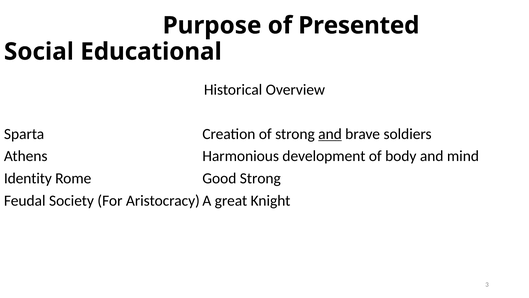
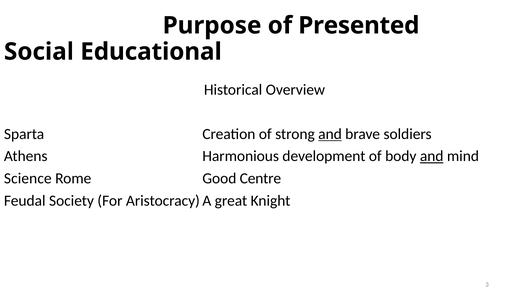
and underline: none -> present (432, 156)
Identity: Identity -> Science (28, 178)
Good Strong: Strong -> Centre (260, 178)
